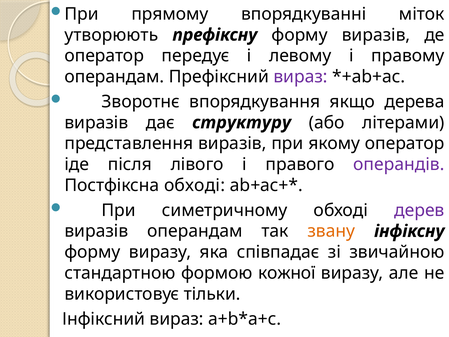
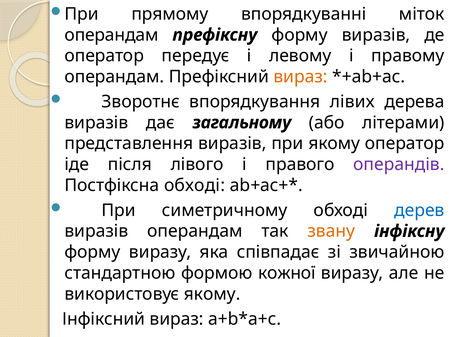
утворюють: утворюють -> операндам (111, 35)
вираз colour: purple -> orange (301, 77)
якщо: якщо -> лівих (352, 102)
структуру: структуру -> загальному (242, 122)
дерев colour: purple -> blue (419, 210)
використовує тільки: тільки -> якому (212, 294)
